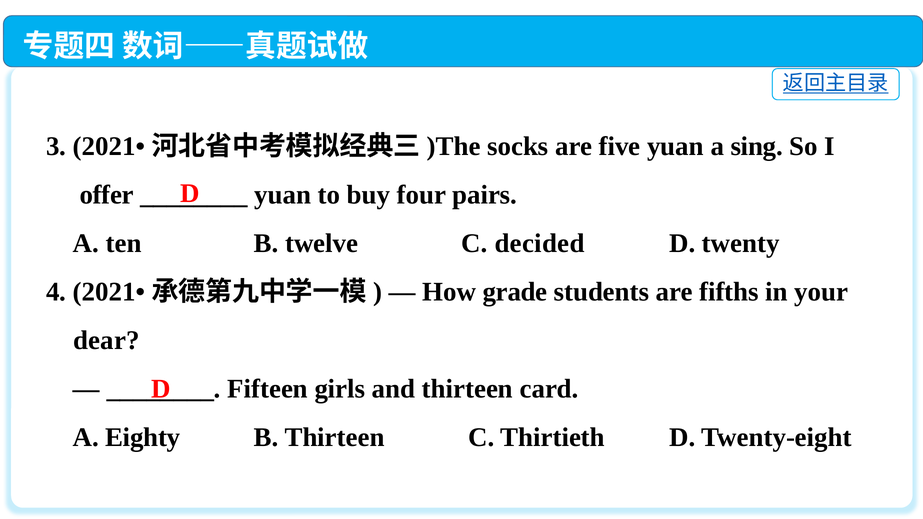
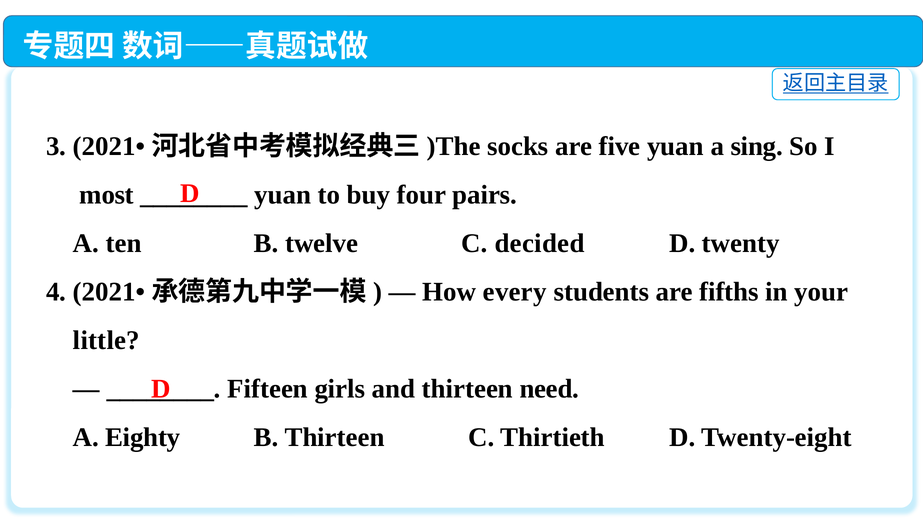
offer: offer -> most (107, 195)
grade: grade -> every (515, 292)
dear: dear -> little (106, 340)
card: card -> need (549, 389)
